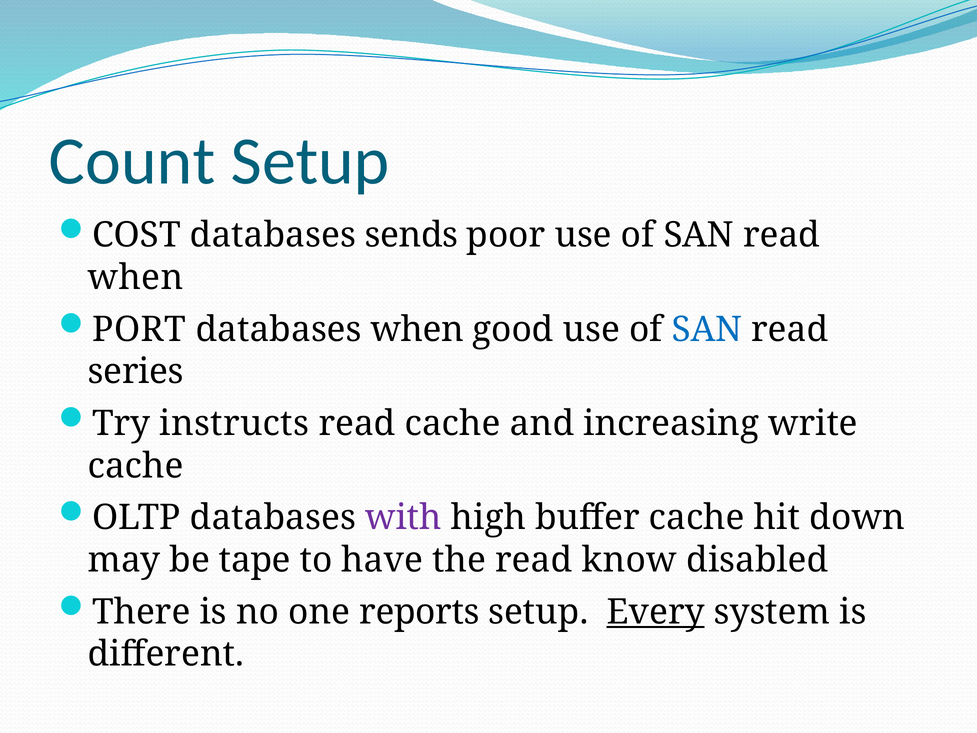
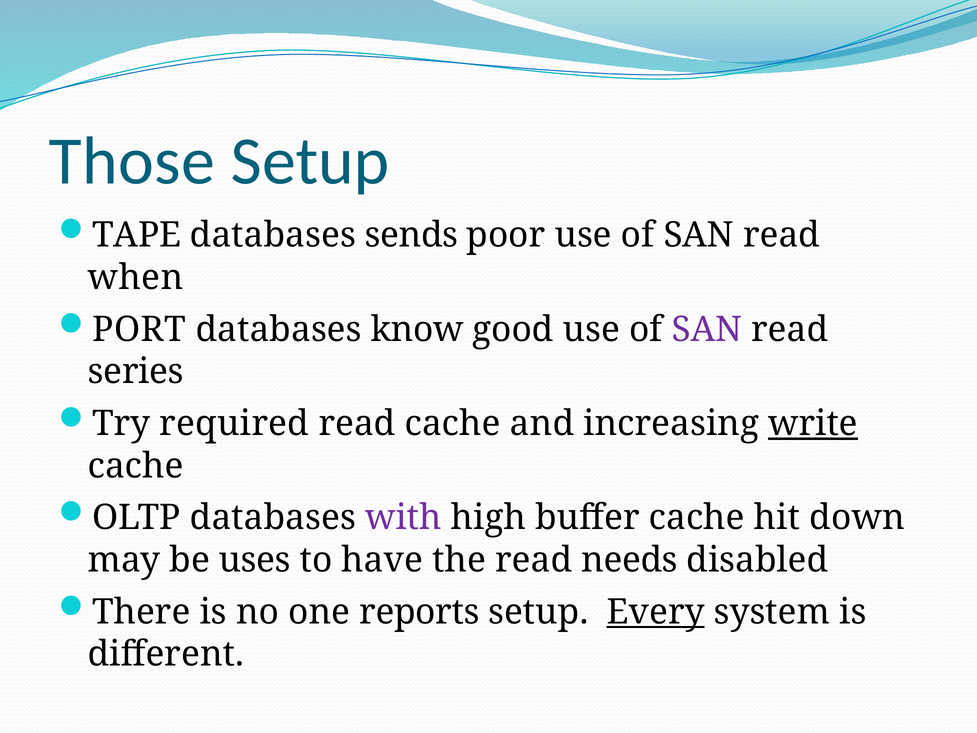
Count: Count -> Those (132, 161)
COST: COST -> TAPE (137, 235)
databases when: when -> know (417, 329)
SAN colour: blue -> purple (707, 329)
instructs: instructs -> required (234, 423)
write underline: none -> present (813, 423)
tape: tape -> uses (255, 560)
know: know -> needs (630, 560)
